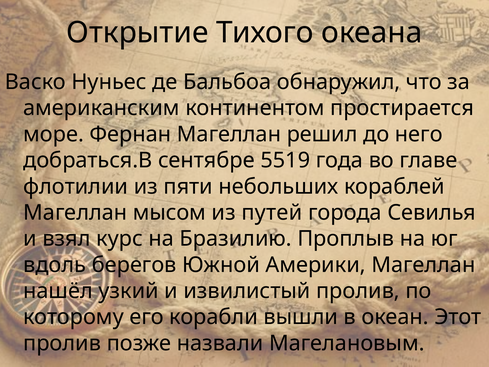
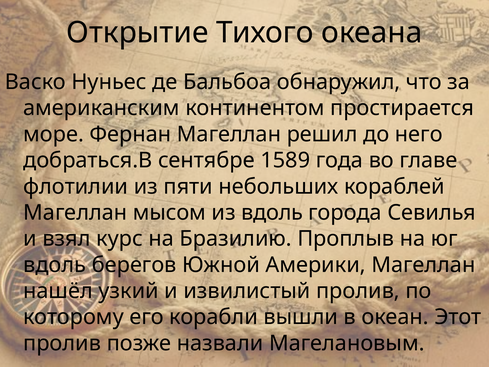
5519: 5519 -> 1589 (285, 160)
из путей: путей -> вдоль (272, 212)
